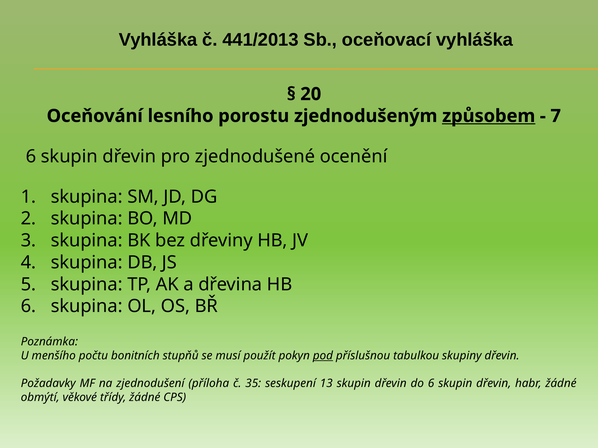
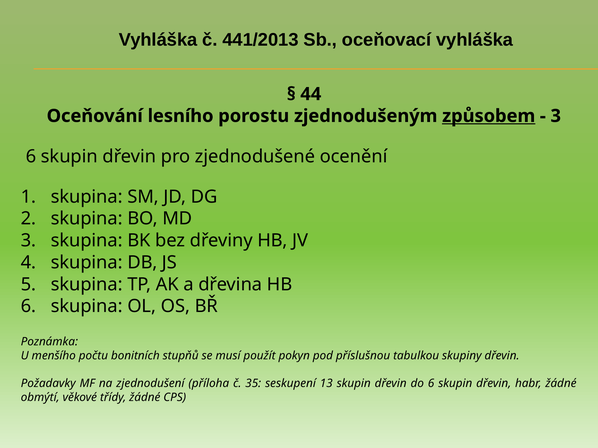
20: 20 -> 44 (311, 94)
7: 7 -> 3 (556, 116)
pod underline: present -> none (323, 356)
